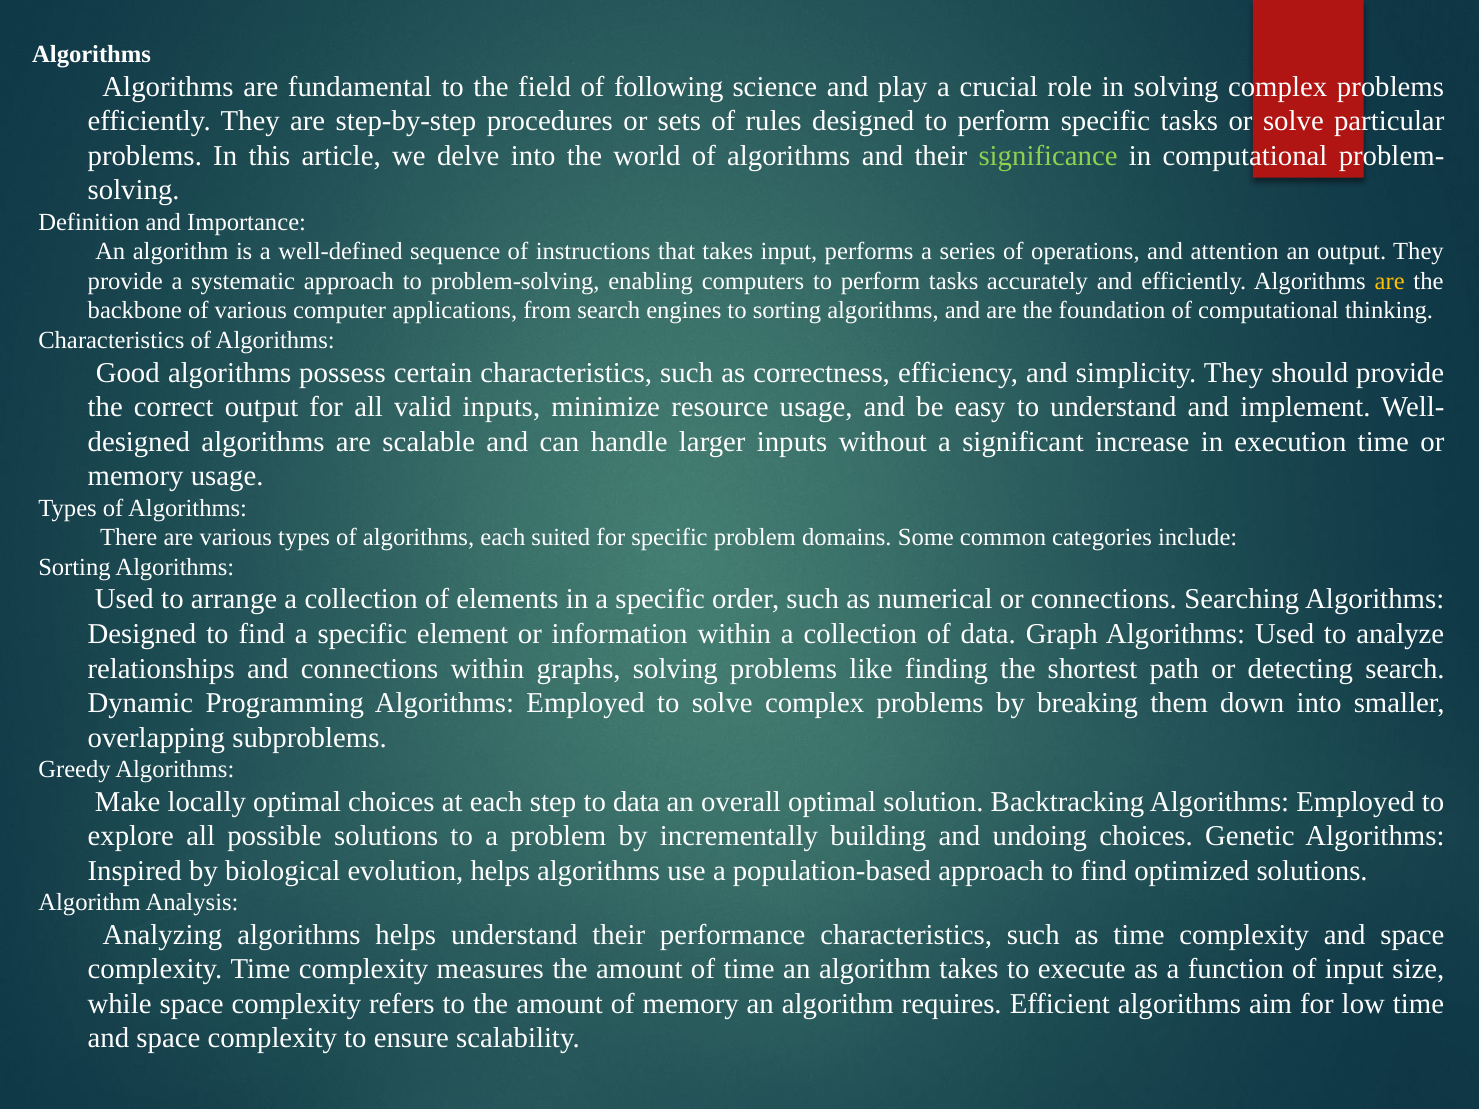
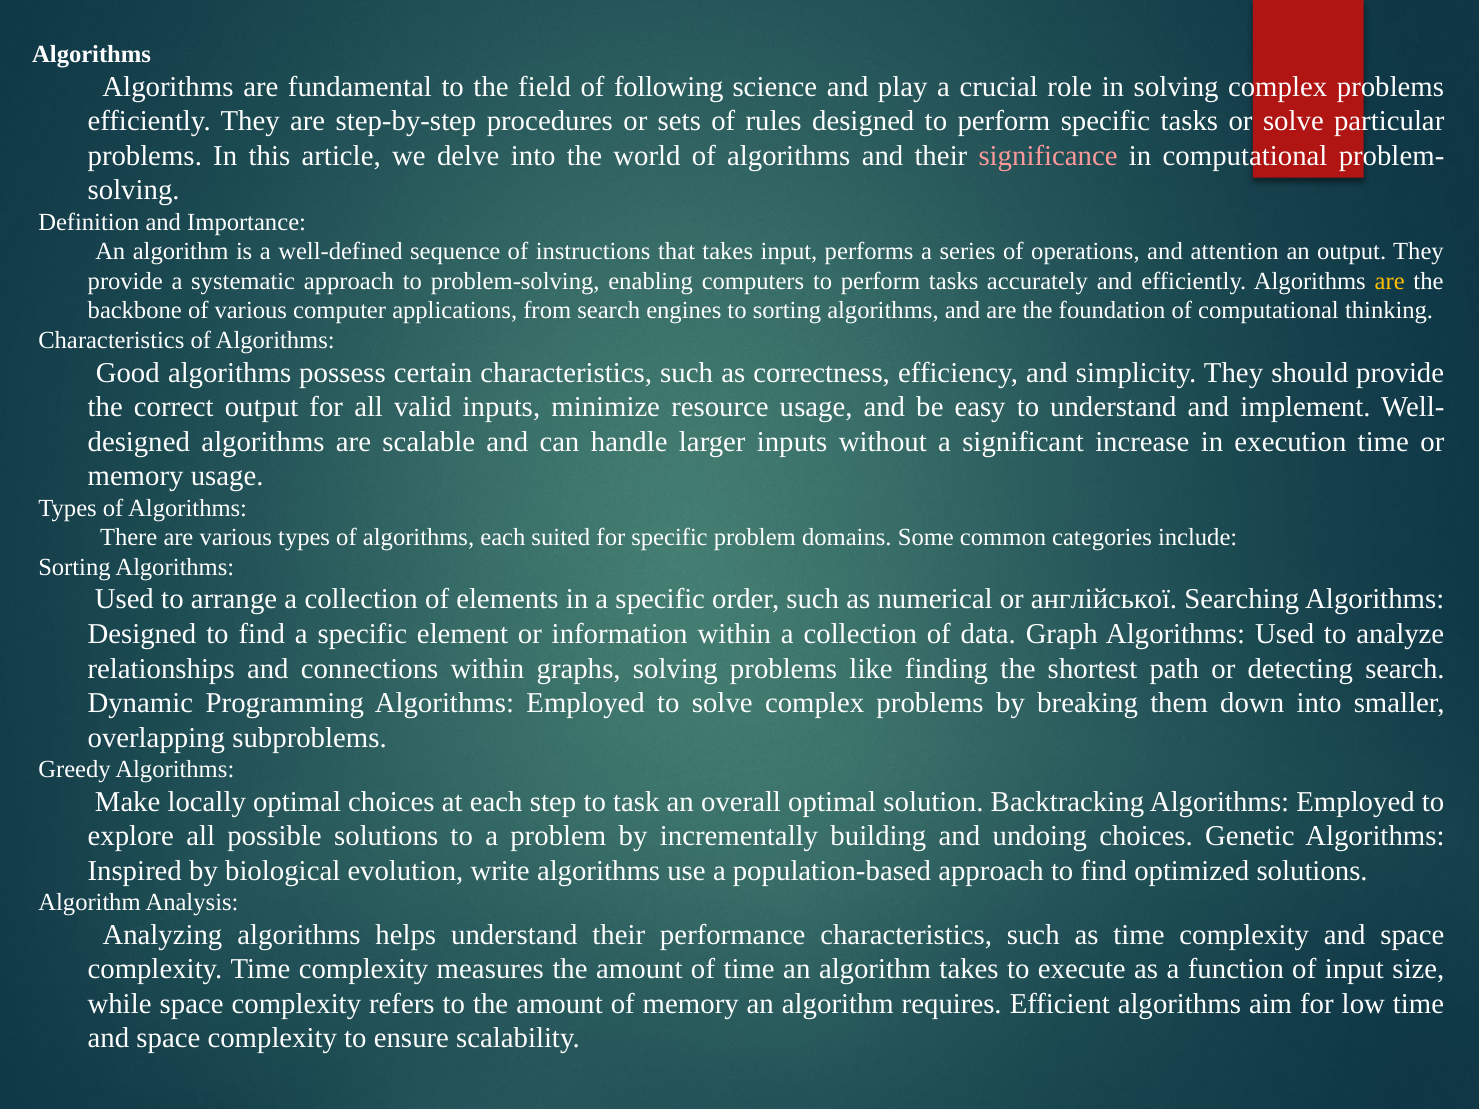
significance colour: light green -> pink (1048, 156)
or connections: connections -> англійської (1104, 600)
to data: data -> task (636, 802)
evolution helps: helps -> write (500, 871)
